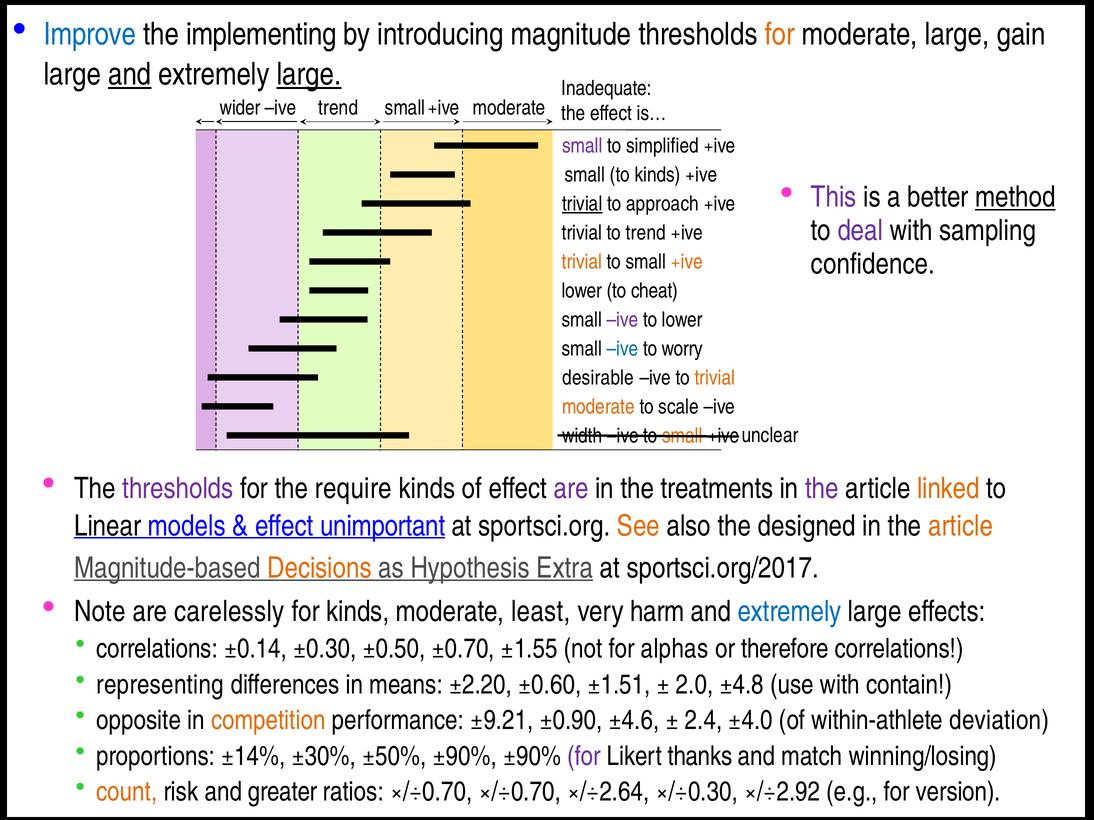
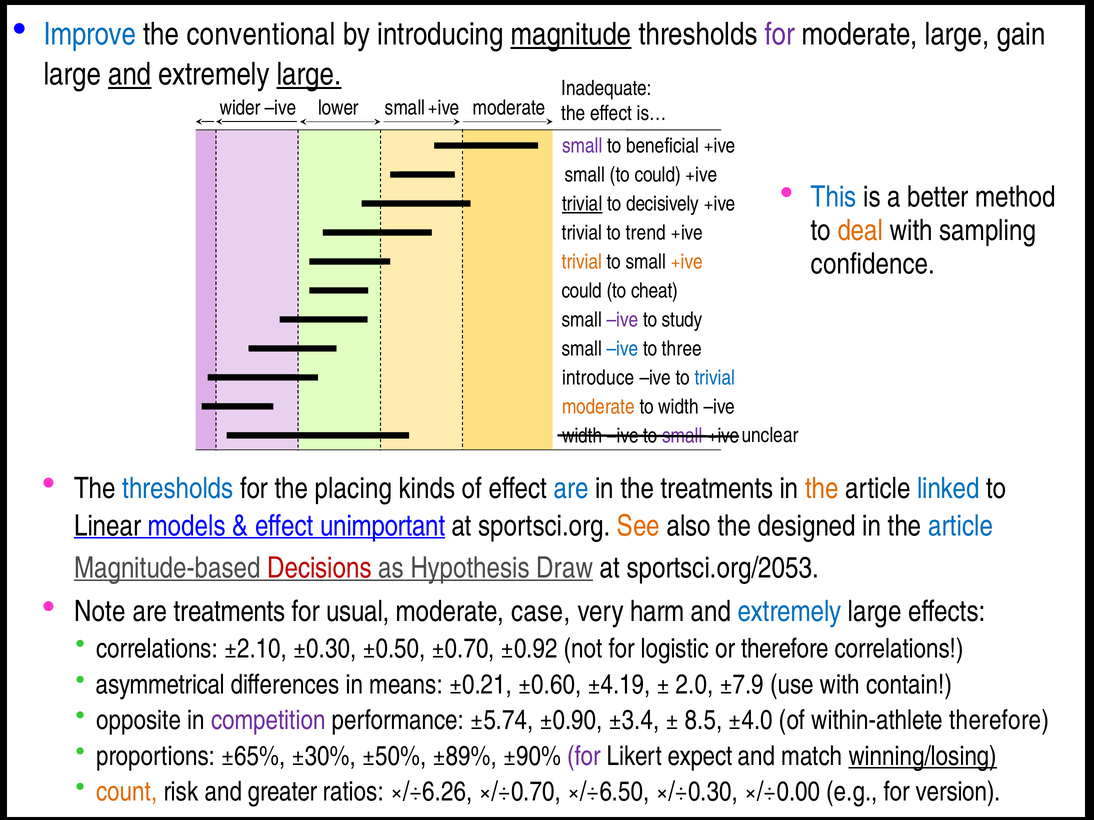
implementing: implementing -> conventional (261, 35)
magnitude underline: none -> present (571, 35)
for colour: orange -> purple (780, 35)
ive trend: trend -> lower (338, 108)
simplified: simplified -> beneficial (663, 146)
to kinds: kinds -> could (658, 175)
This colour: purple -> blue (834, 197)
method underline: present -> none (1015, 197)
approach: approach -> decisively (663, 204)
deal colour: purple -> orange (860, 231)
lower: lower -> could (582, 291)
to lower: lower -> study (682, 320)
worry: worry -> three (682, 349)
desirable: desirable -> introduce (598, 378)
trivial colour: orange -> blue (715, 378)
to scale: scale -> width (679, 407)
small colour: orange -> purple (682, 436)
thresholds colour: purple -> blue (178, 489)
require: require -> placing (353, 489)
are colour: purple -> blue (571, 489)
the colour: purple -> orange (822, 489)
linked colour: orange -> blue (948, 489)
article colour: orange -> blue (961, 526)
Decisions colour: orange -> red (319, 569)
Extra: Extra -> Draw (565, 569)
sportsci.org/2017: sportsci.org/2017 -> sportsci.org/2053 (723, 569)
are carelessly: carelessly -> treatments (230, 612)
for kinds: kinds -> usual (358, 612)
least: least -> case (541, 612)
±0.14: ±0.14 -> ±2.10 (256, 649)
±1.55: ±1.55 -> ±0.92 (529, 649)
alphas: alphas -> logistic (675, 649)
representing: representing -> asymmetrical (160, 685)
±2.20: ±2.20 -> ±0.21 (481, 685)
±1.51: ±1.51 -> ±4.19 (619, 685)
±4.8: ±4.8 -> ±7.9 (742, 685)
competition colour: orange -> purple (268, 721)
±9.21: ±9.21 -> ±5.74 (502, 721)
±4.6: ±4.6 -> ±3.4 (634, 721)
2.4: 2.4 -> 8.5 (704, 721)
within-athlete deviation: deviation -> therefore (999, 721)
±14%: ±14% -> ±65% (253, 757)
±50% ±90%: ±90% -> ±89% (465, 757)
thanks: thanks -> expect (700, 757)
winning/losing underline: none -> present (923, 757)
ratios ×/÷0.70: ×/÷0.70 -> ×/÷6.26 (431, 792)
×/÷2.64: ×/÷2.64 -> ×/÷6.50 (608, 792)
×/÷2.92: ×/÷2.92 -> ×/÷0.00 (782, 792)
